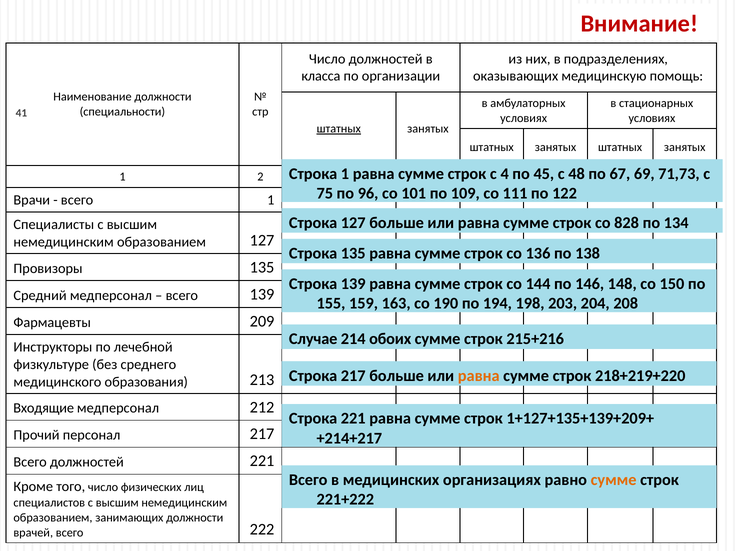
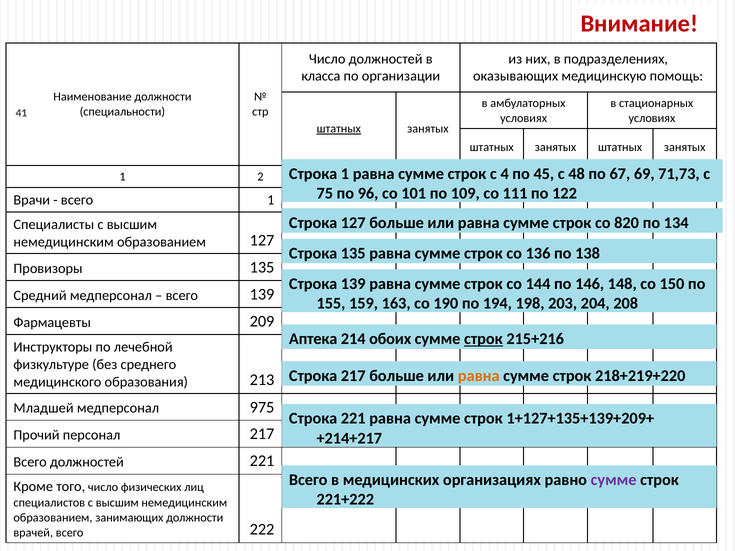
828: 828 -> 820 (627, 223)
Случае: Случае -> Аптека (313, 339)
строк underline: none -> present (483, 339)
Входящие: Входящие -> Младшей (44, 408)
212: 212 -> 975 (262, 407)
сумме colour: orange -> purple (614, 480)
